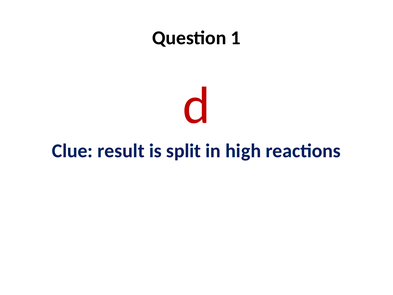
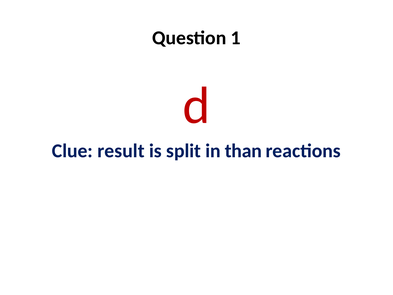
high: high -> than (243, 151)
